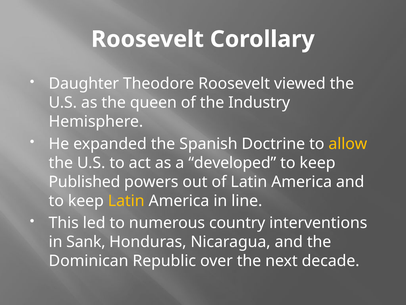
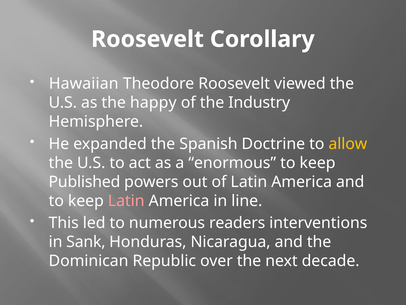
Daughter: Daughter -> Hawaiian (84, 84)
queen: queen -> happy (153, 103)
developed: developed -> enormous (232, 163)
Latin colour: yellow -> pink (126, 201)
country: country -> readers (237, 223)
